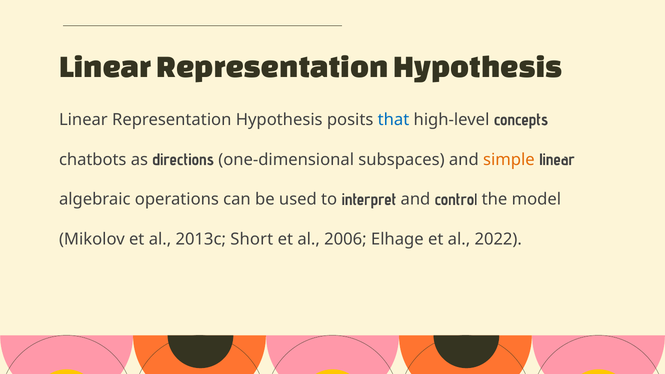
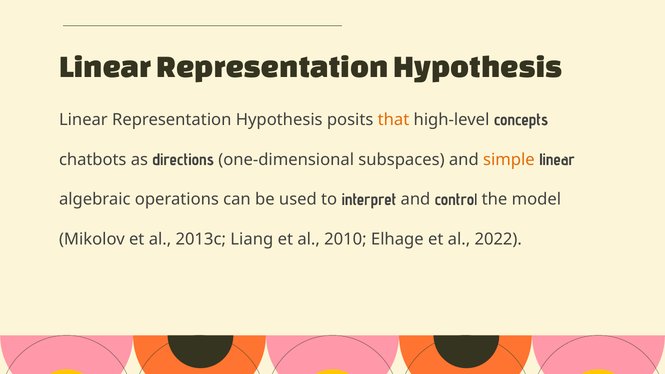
that colour: blue -> orange (393, 120)
Short: Short -> Liang (252, 239)
2006: 2006 -> 2010 (345, 239)
